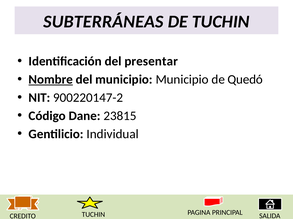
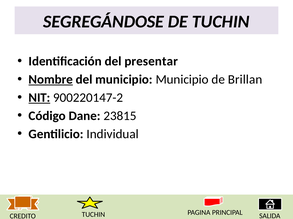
SUBTERRÁNEAS: SUBTERRÁNEAS -> SEGREGÁNDOSE (104, 22)
Quedó: Quedó -> Brillan (245, 80)
NIT underline: none -> present (39, 98)
